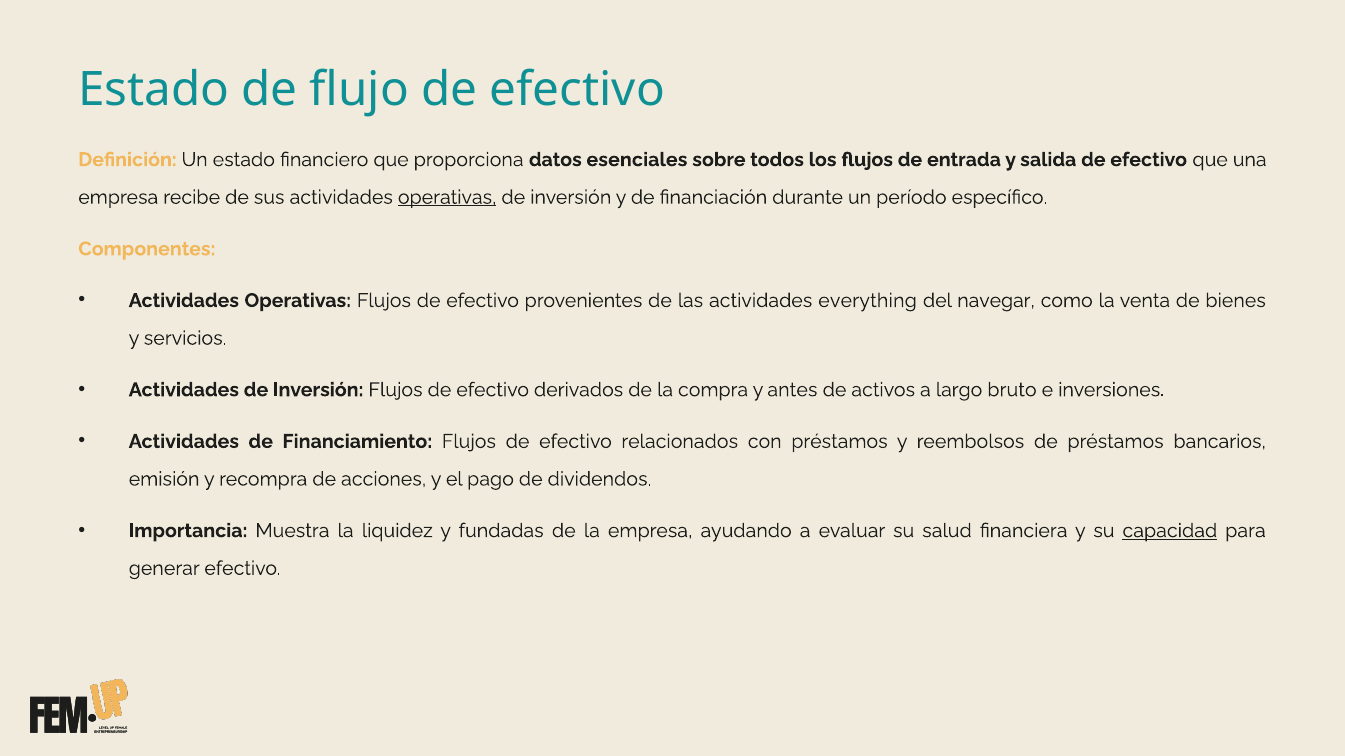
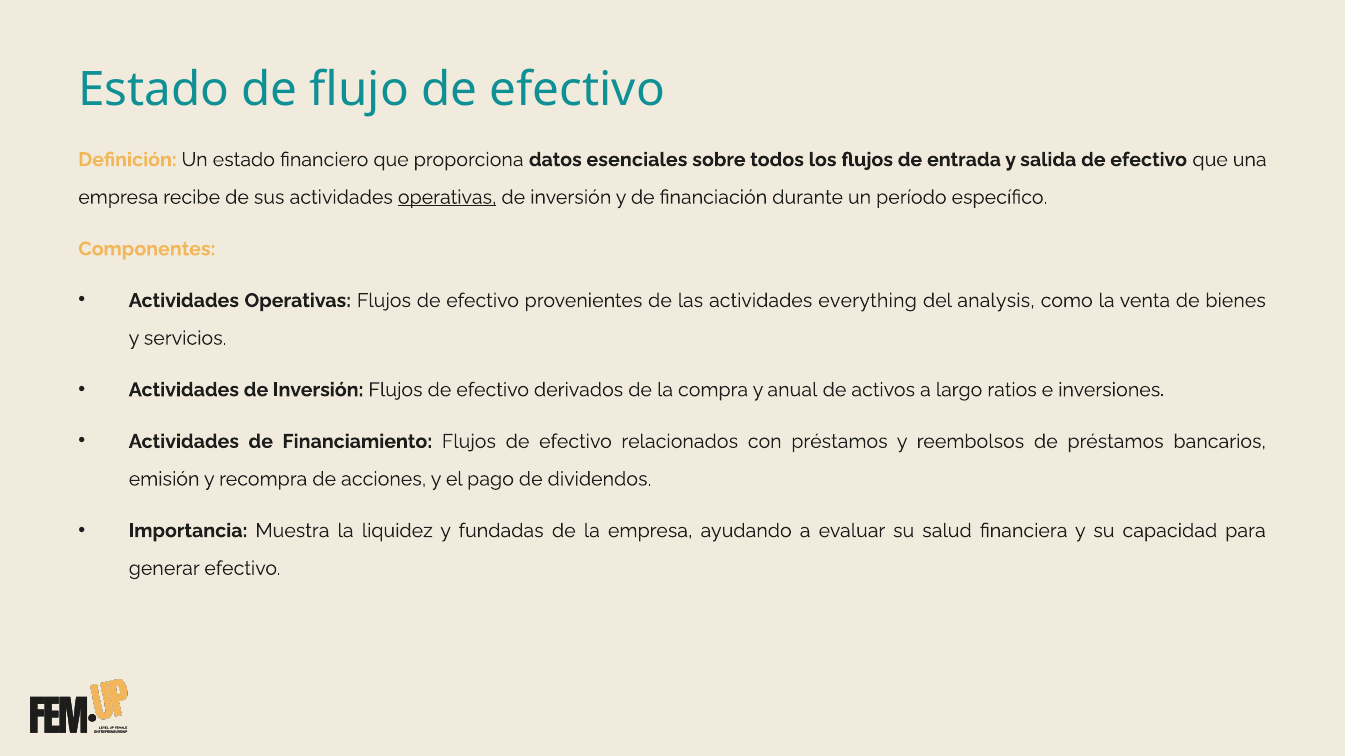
navegar: navegar -> analysis (996, 301)
antes: antes -> anual (792, 390)
bruto: bruto -> ratios (1012, 390)
capacidad underline: present -> none (1170, 531)
